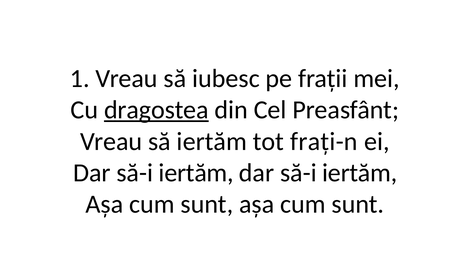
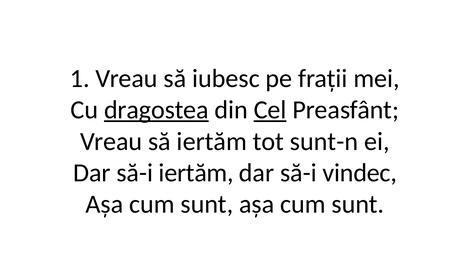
Cel underline: none -> present (270, 110)
frați-n: frați-n -> sunt-n (324, 141)
iertăm: iertăm -> vindec (360, 172)
